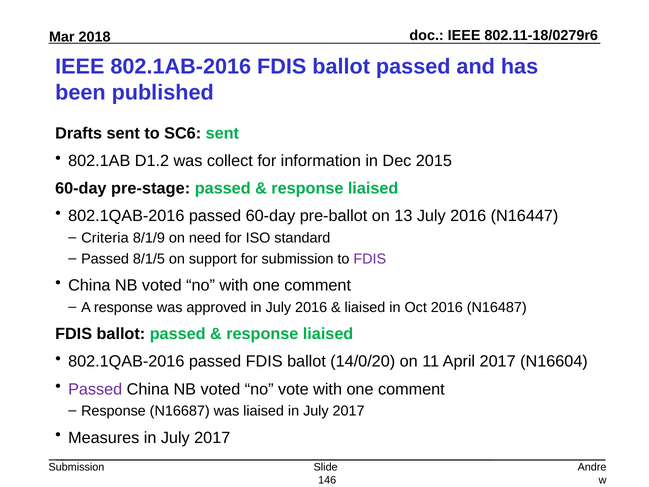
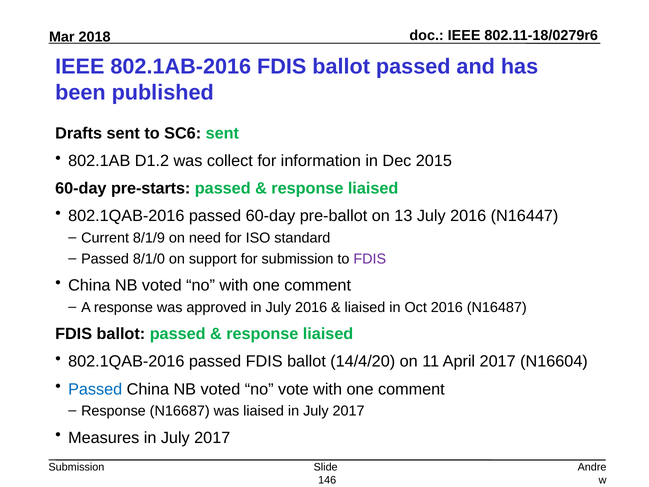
pre-stage: pre-stage -> pre-starts (151, 188)
Criteria: Criteria -> Current (105, 238)
8/1/5: 8/1/5 -> 8/1/0 (149, 259)
14/0/20: 14/0/20 -> 14/4/20 (363, 361)
Passed colour: purple -> blue (95, 389)
